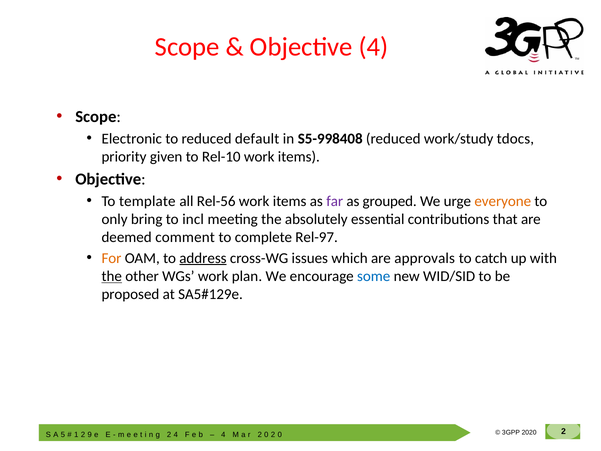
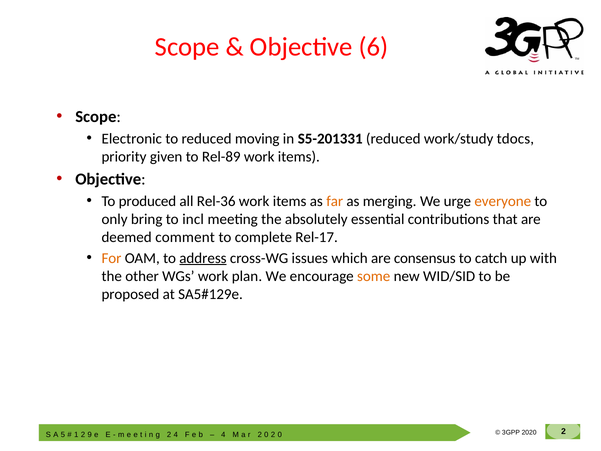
Objective 4: 4 -> 6 (373, 47)
default: default -> moving (257, 139)
S5-998408: S5-998408 -> S5-201331 (330, 139)
Rel-10: Rel-10 -> Rel-89 (221, 157)
template: template -> produced (147, 201)
Rel-56: Rel-56 -> Rel-36 (216, 201)
far colour: purple -> orange (335, 201)
grouped: grouped -> merging (390, 201)
Rel-97: Rel-97 -> Rel-17 (317, 237)
approvals: approvals -> consensus (425, 258)
the underline: present -> none (112, 276)
some colour: blue -> orange (374, 276)
